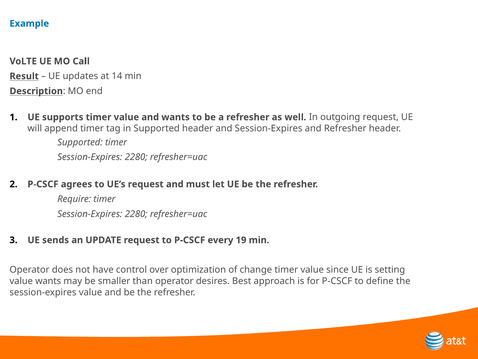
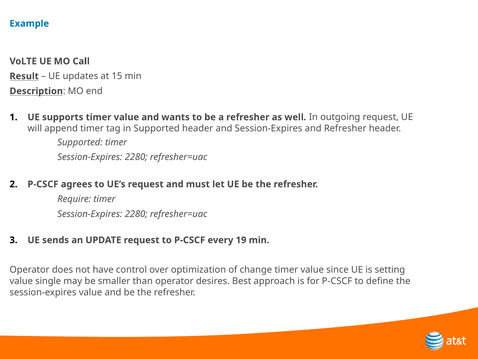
14: 14 -> 15 (117, 76)
value wants: wants -> single (48, 281)
